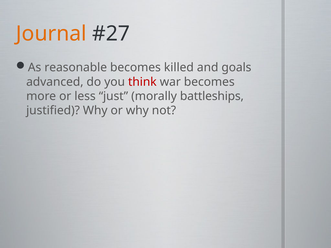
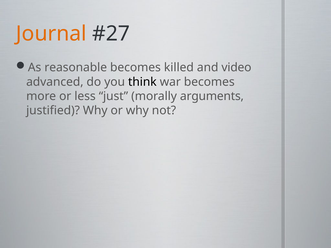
goals: goals -> video (236, 68)
think colour: red -> black (142, 82)
battleships: battleships -> arguments (212, 96)
